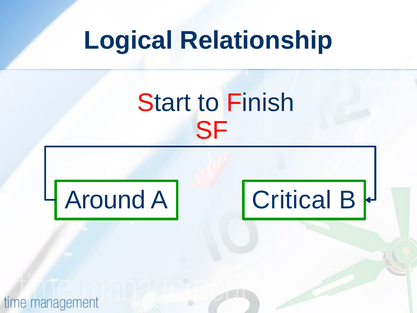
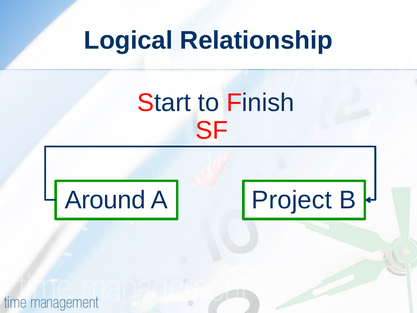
Critical: Critical -> Project (292, 200)
